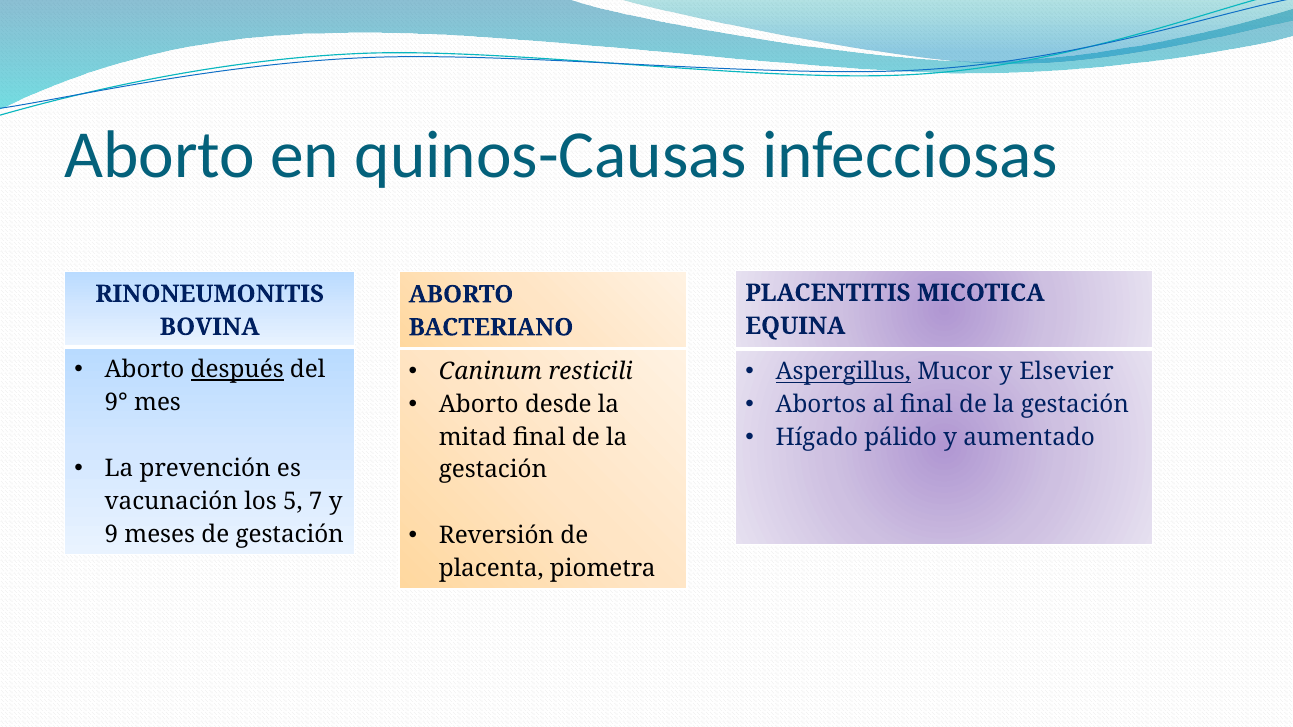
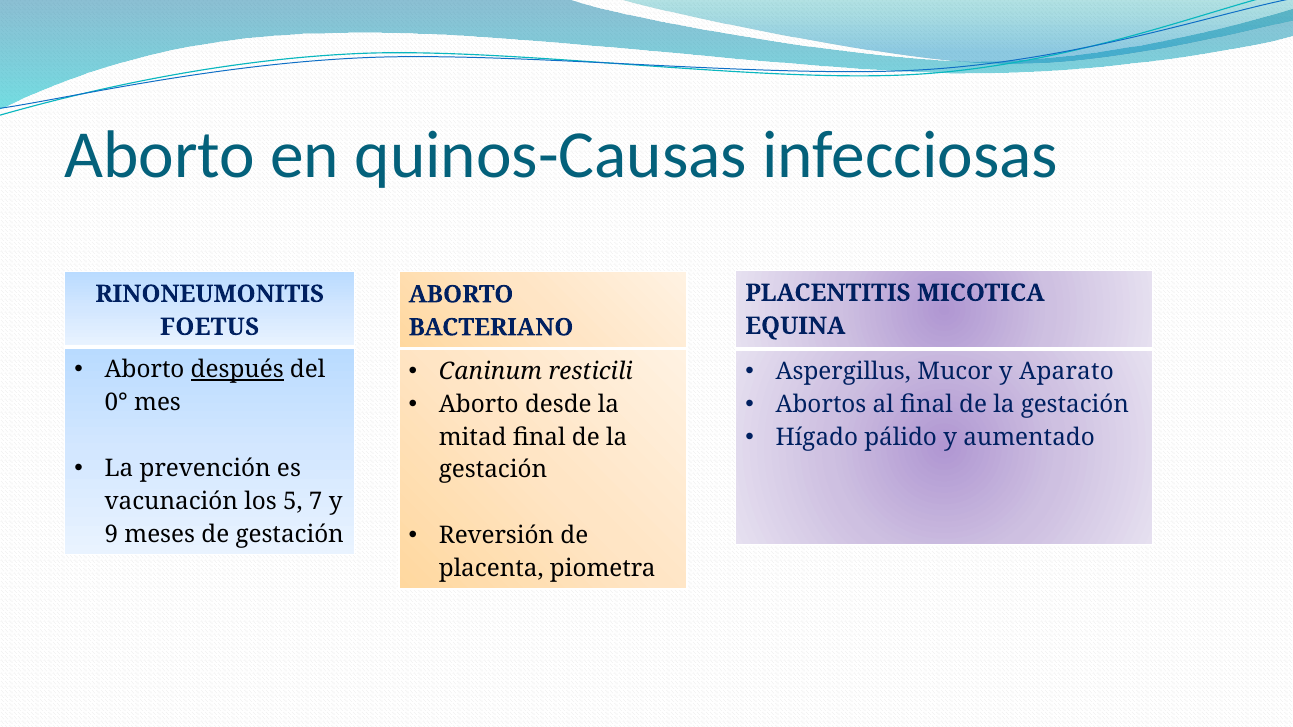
BOVINA: BOVINA -> FOETUS (210, 327)
Aspergillus underline: present -> none (843, 372)
Elsevier: Elsevier -> Aparato (1067, 372)
9°: 9° -> 0° (116, 403)
